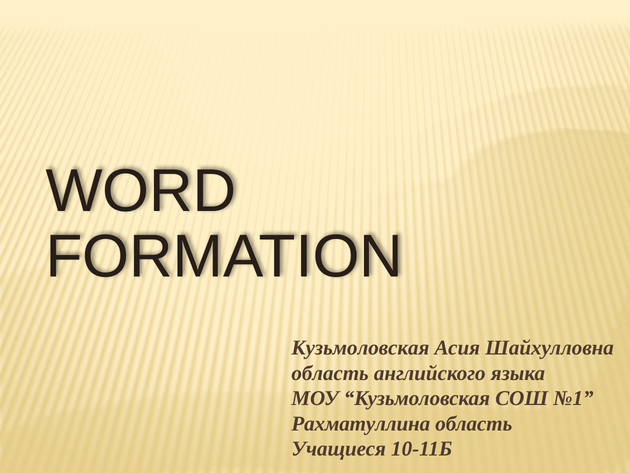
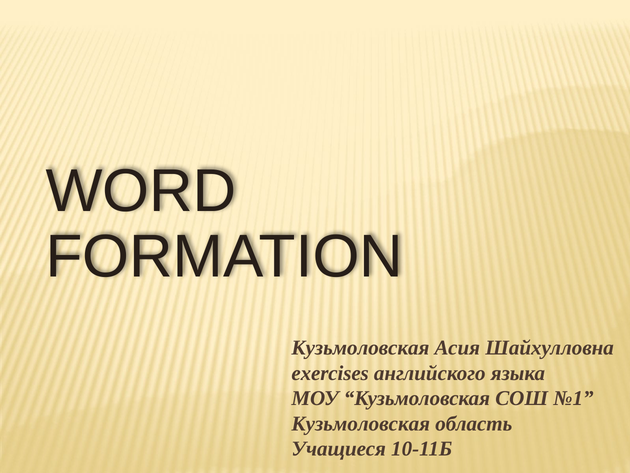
область: область -> exercises (330, 373)
Рахматуллина: Рахматуллина -> Кузьмоловская (361, 423)
